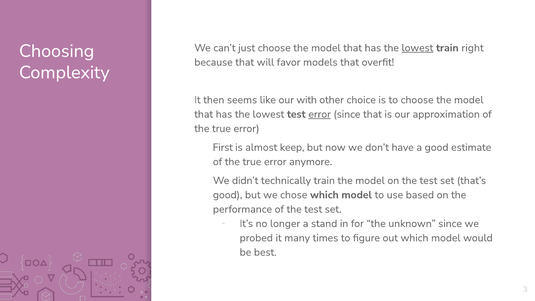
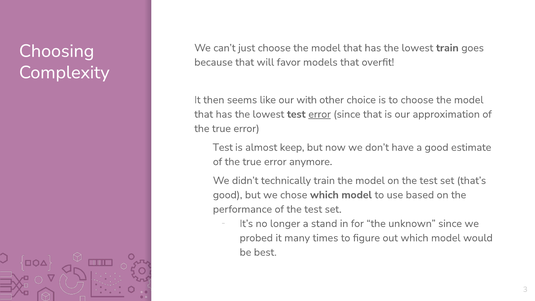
lowest underline: present -> none (417, 48)
right: right -> goes (473, 48)
First: First -> Test (223, 147)
